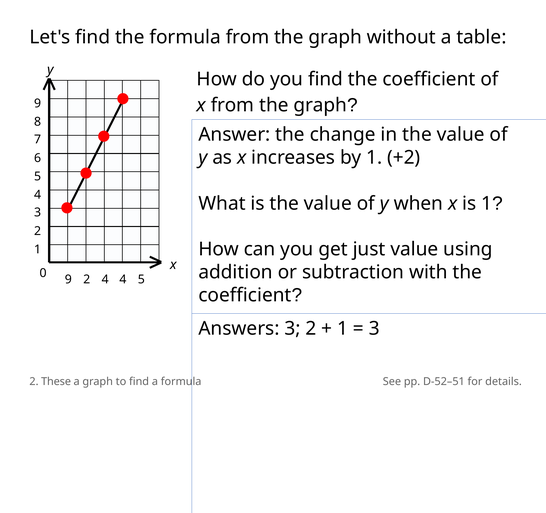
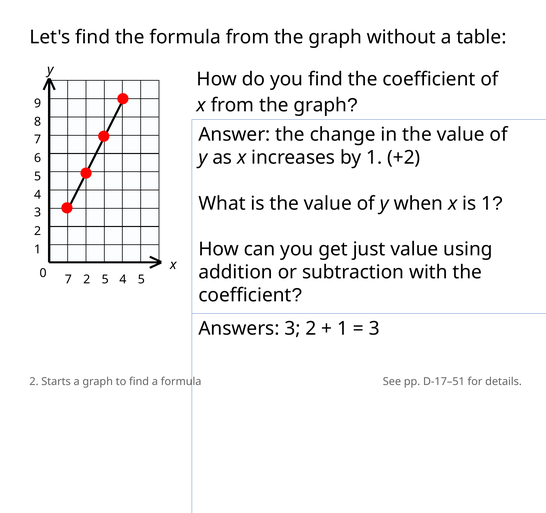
0 9: 9 -> 7 (68, 280)
2 4: 4 -> 5 (105, 280)
These: These -> Starts (56, 382)
D-52–51: D-52–51 -> D-17–51 (444, 382)
